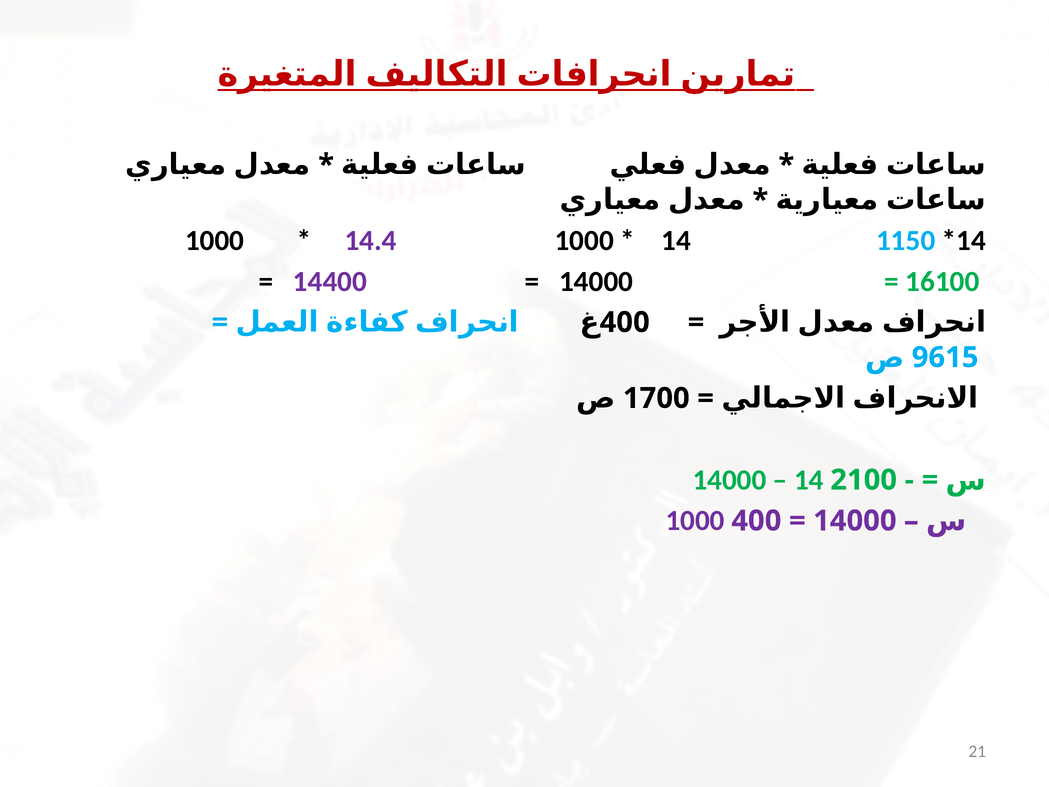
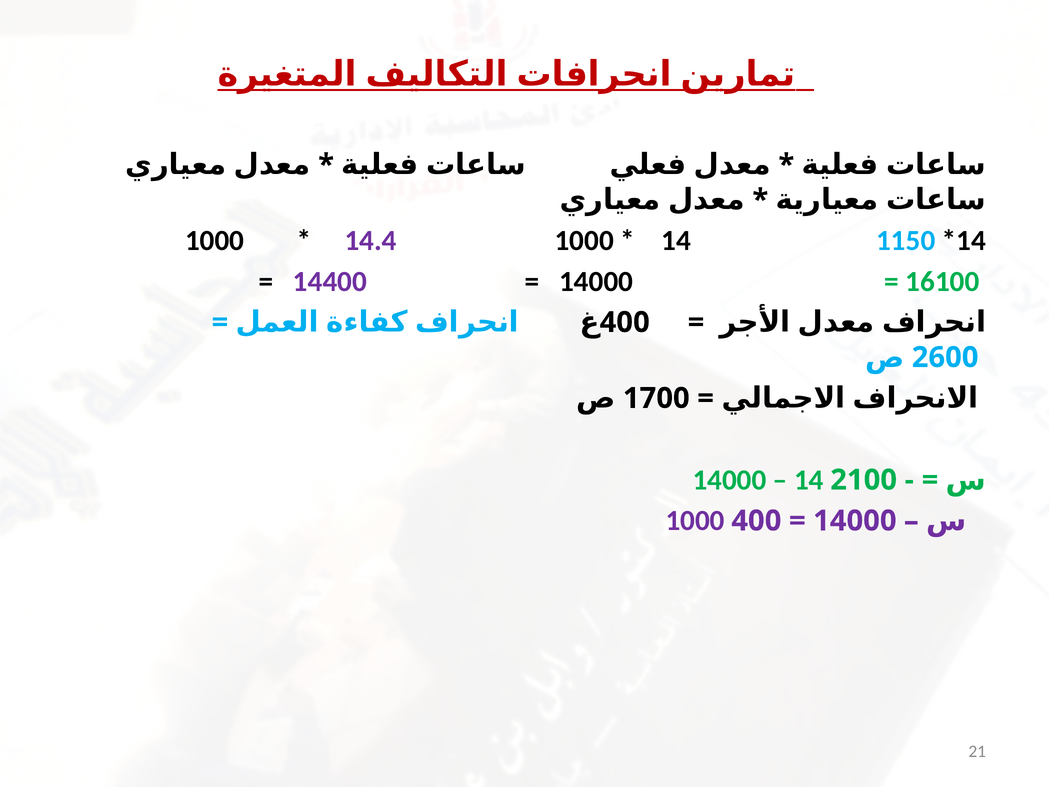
9615: 9615 -> 2600 (945, 357)
